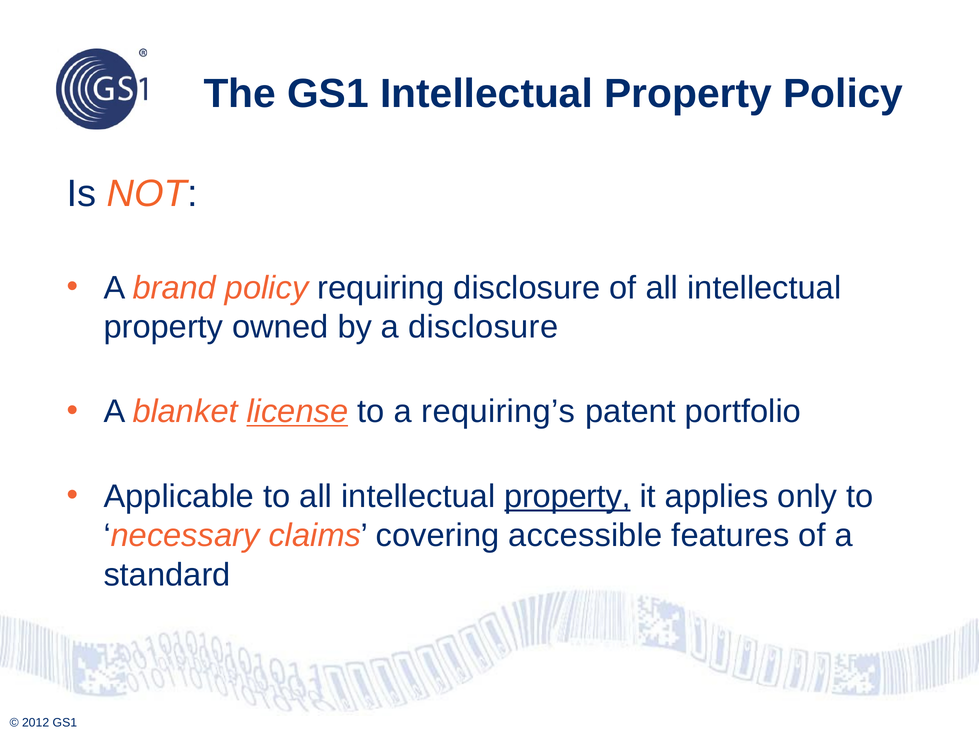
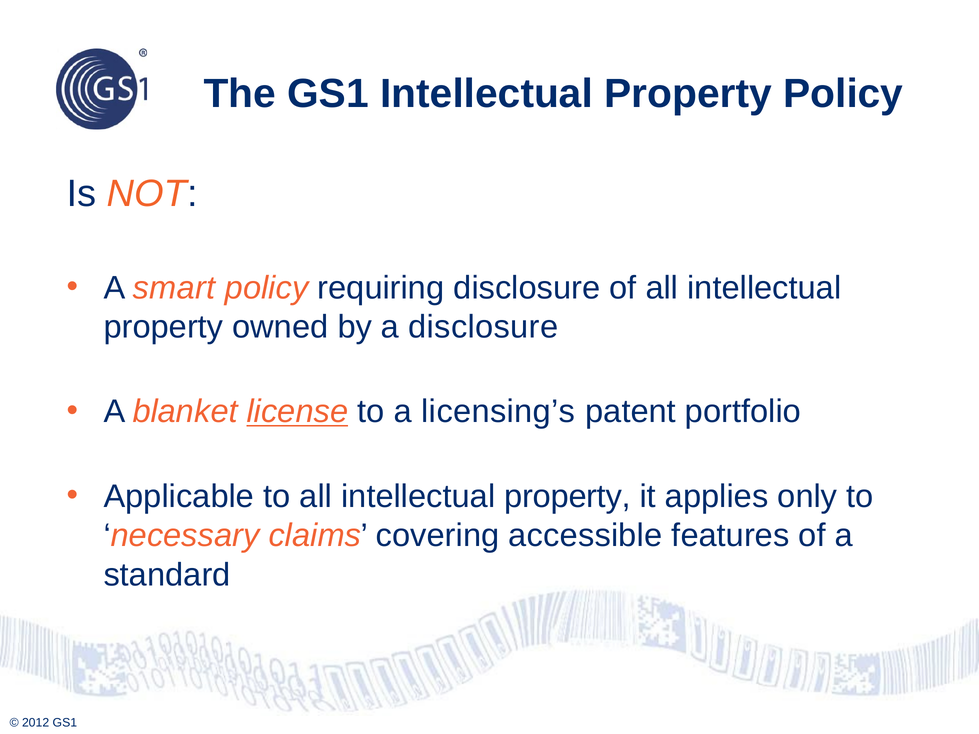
brand: brand -> smart (174, 288)
requiring’s: requiring’s -> licensing’s (498, 412)
property underline: present -> none (568, 497)
